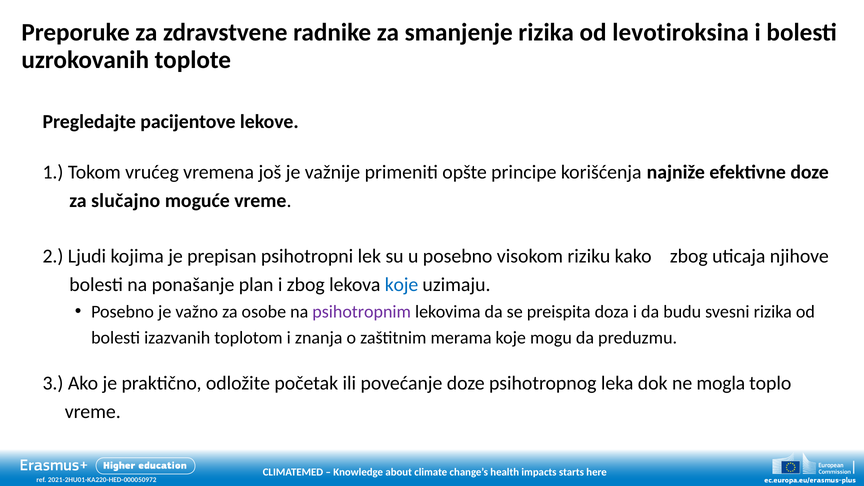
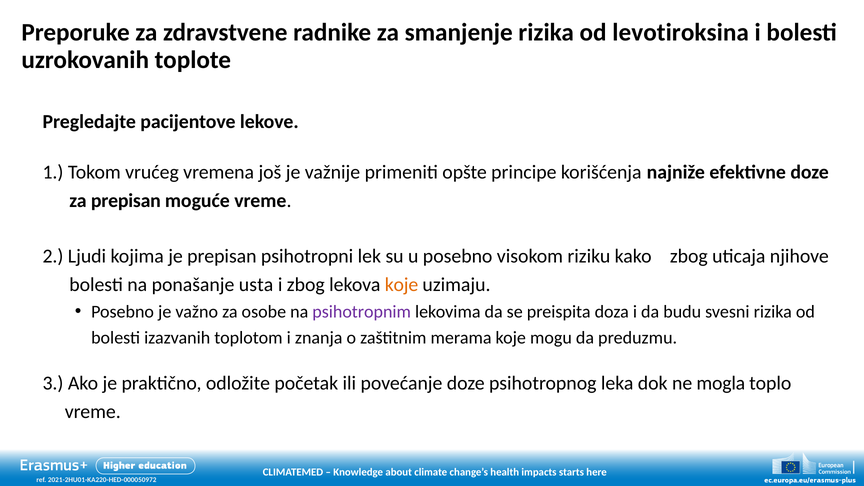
za slučajno: slučajno -> prepisan (126, 201)
plan: plan -> usta (256, 285)
koje colour: blue -> orange (402, 285)
